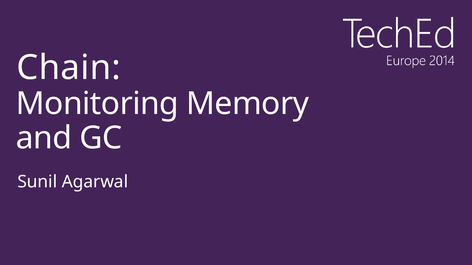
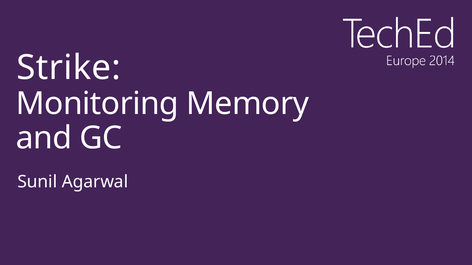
Chain: Chain -> Strike (69, 68)
